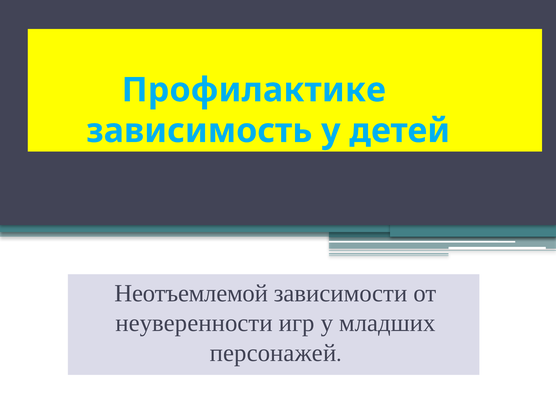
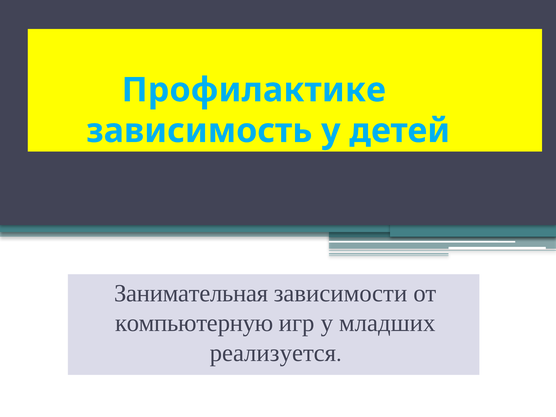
Неотъемлемой: Неотъемлемой -> Занимательная (191, 293)
неуверенности: неуверенности -> компьютерную (194, 323)
персонажей: персонажей -> реализуется (273, 353)
